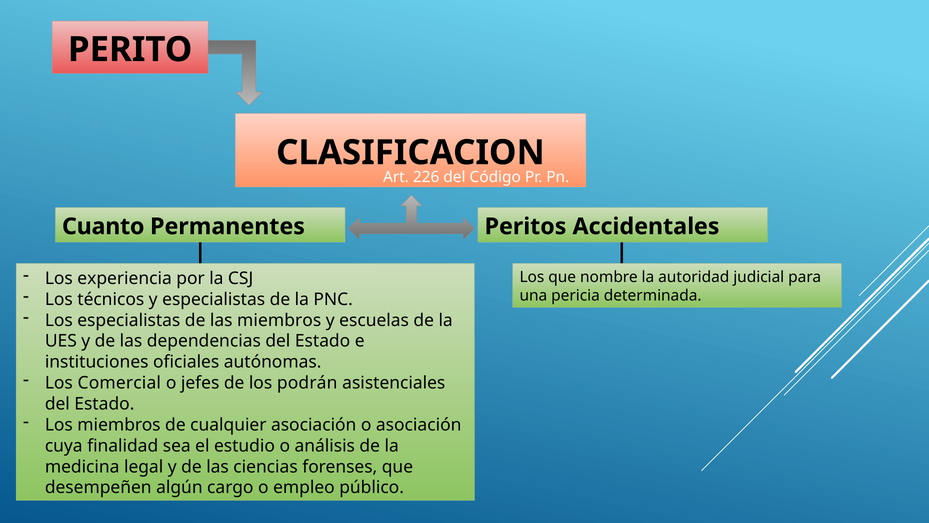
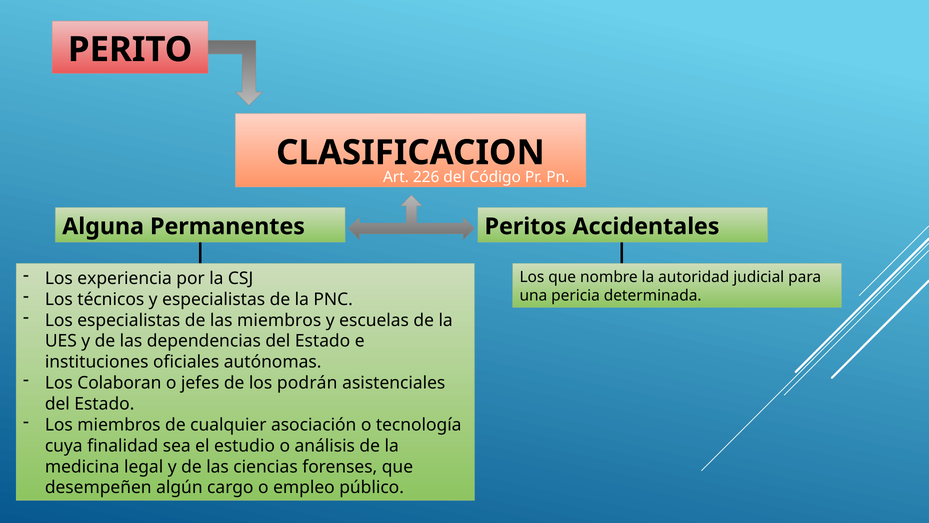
Cuanto: Cuanto -> Alguna (103, 226)
Comercial: Comercial -> Colaboran (119, 383)
o asociación: asociación -> tecnología (419, 425)
